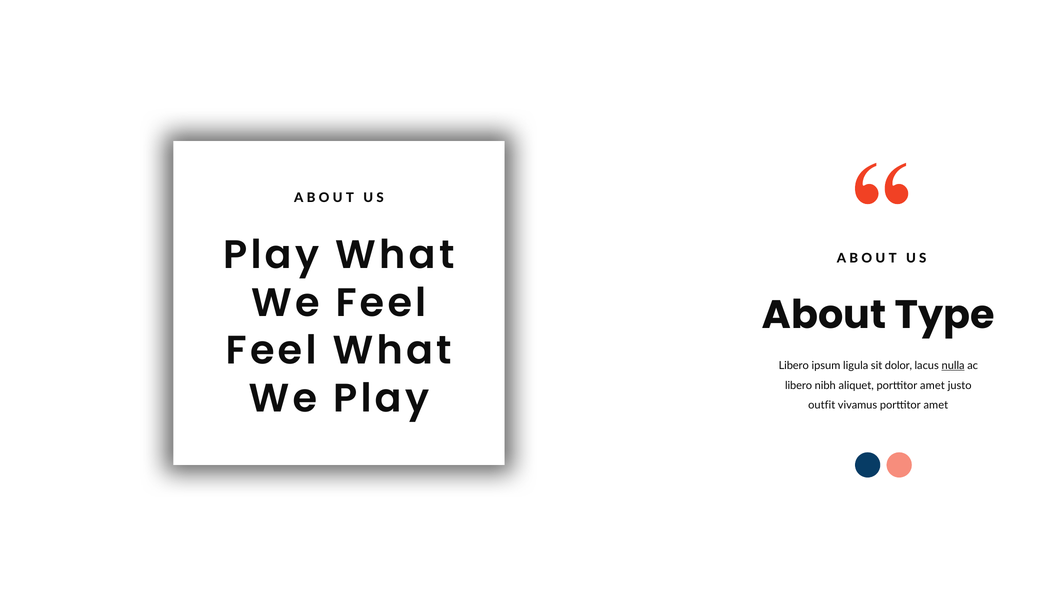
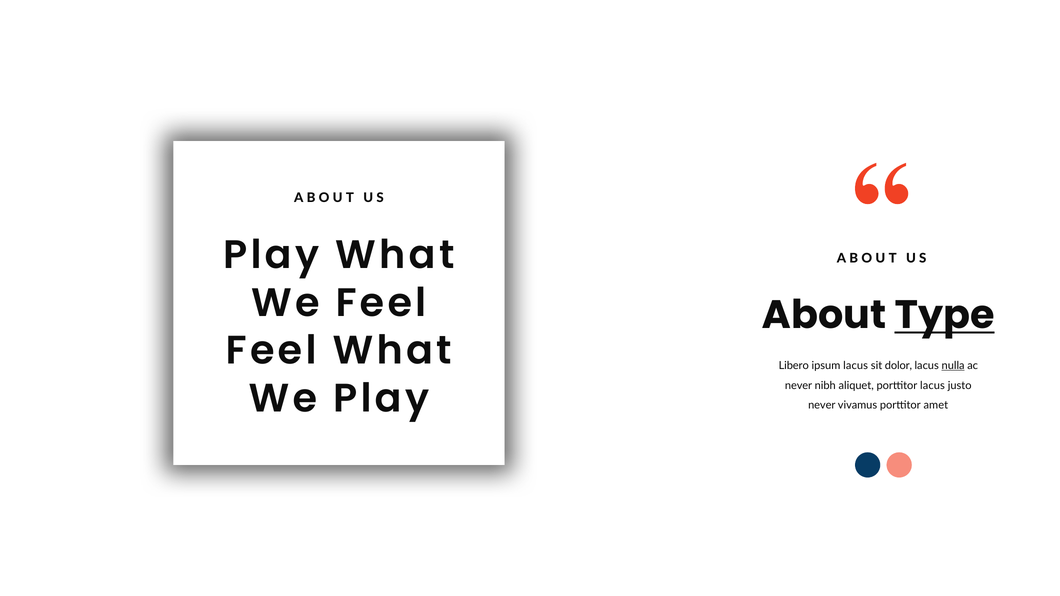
Type underline: none -> present (945, 315)
ipsum ligula: ligula -> lacus (856, 366)
libero: libero -> never (799, 386)
aliquet porttitor amet: amet -> lacus (932, 386)
outfit: outfit -> never (822, 405)
